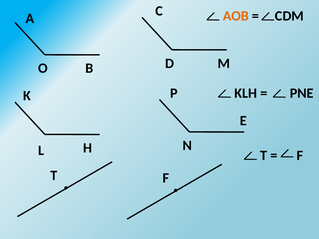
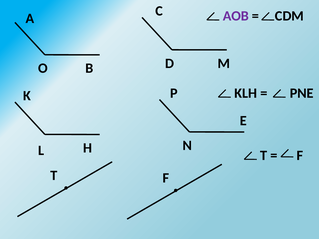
АОВ colour: orange -> purple (236, 16)
